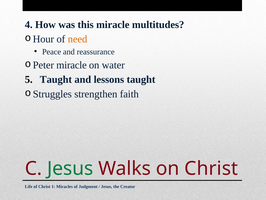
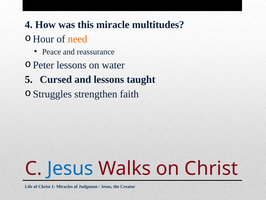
miracle: miracle -> lessons (71, 65)
Taught: Taught -> Cursed (56, 79)
Jesus colour: green -> blue (70, 168)
